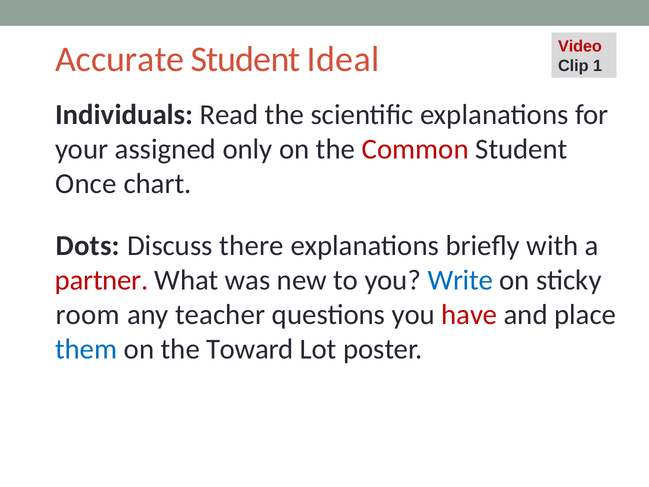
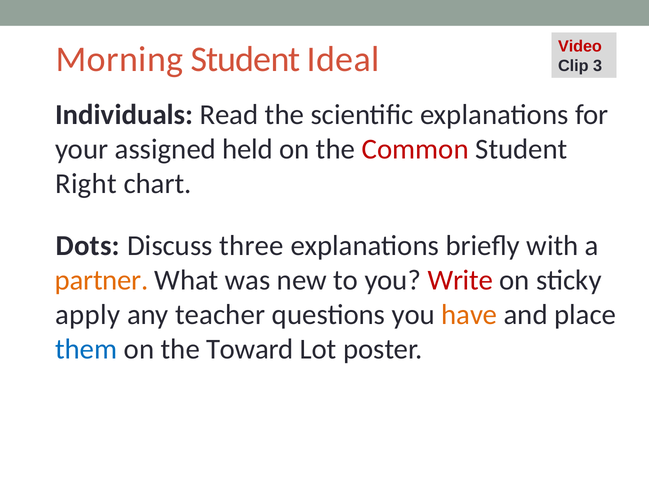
Accurate: Accurate -> Morning (120, 59)
1: 1 -> 3 (598, 66)
only: only -> held (248, 149)
Once: Once -> Right (86, 184)
there: there -> three (252, 245)
partner colour: red -> orange (102, 280)
Write colour: blue -> red (460, 280)
room: room -> apply (88, 315)
have colour: red -> orange (469, 315)
